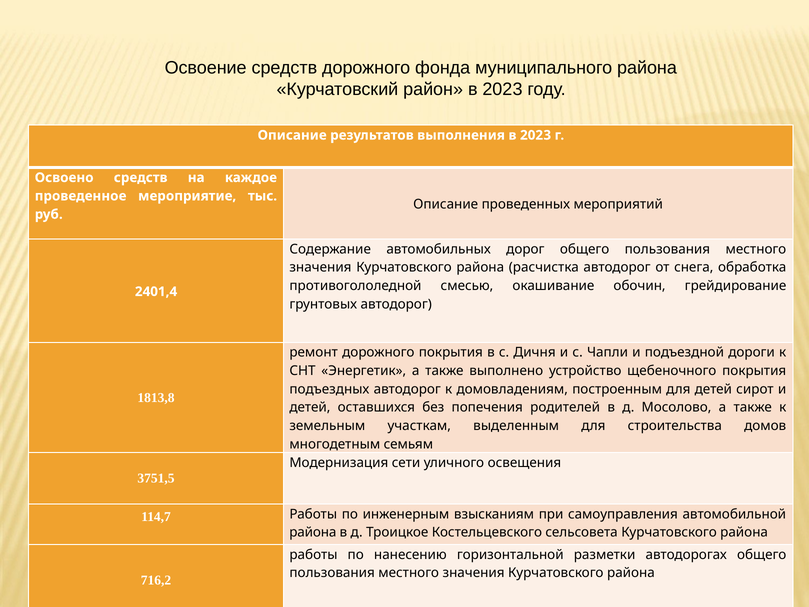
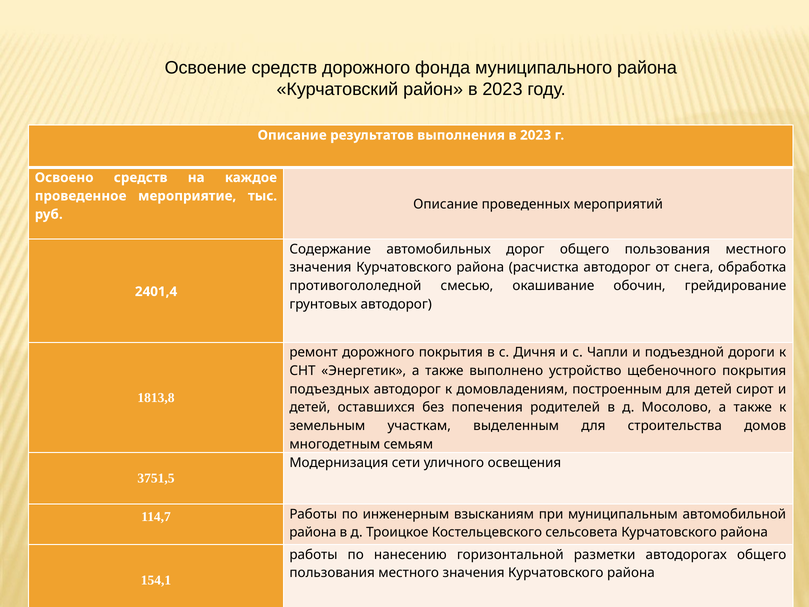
самоуправления: самоуправления -> муниципальным (623, 514)
716,2: 716,2 -> 154,1 (156, 580)
